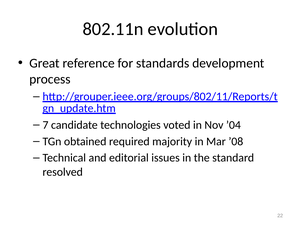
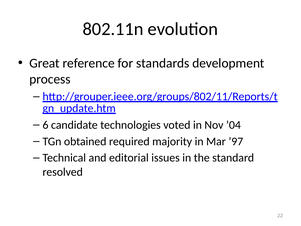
7: 7 -> 6 (45, 125)
’08: ’08 -> ’97 (236, 141)
